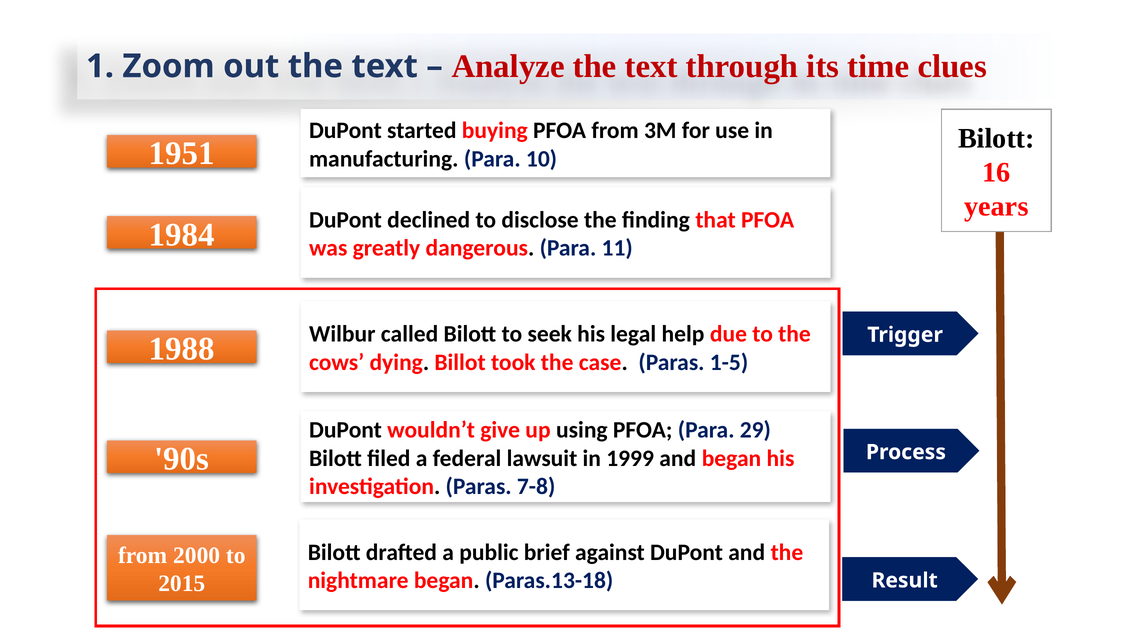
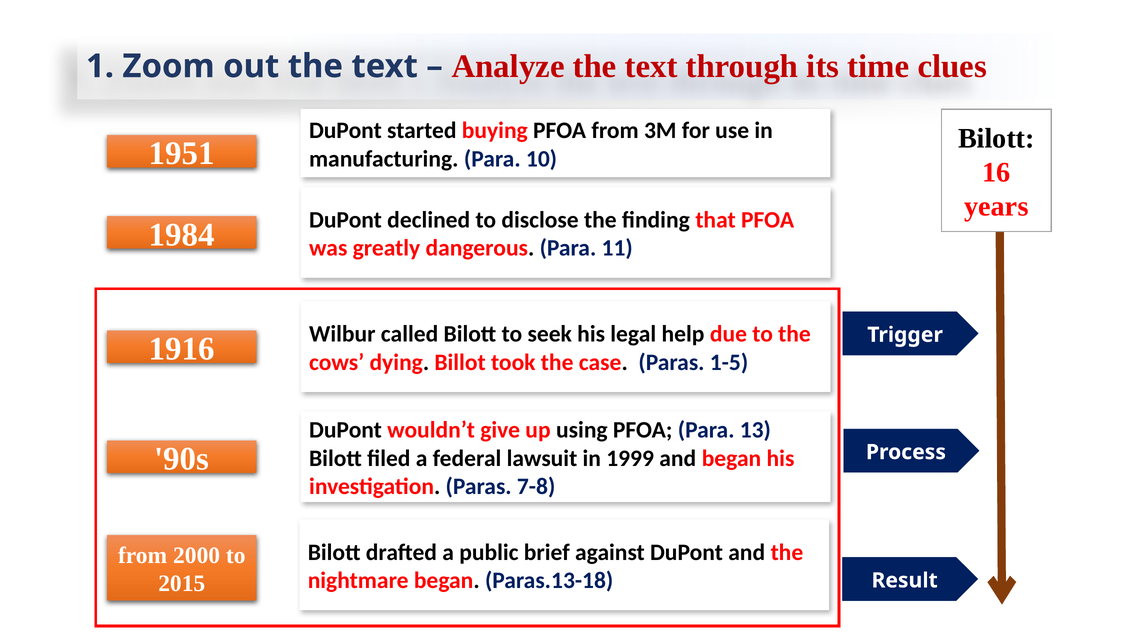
1988: 1988 -> 1916 (182, 349)
29: 29 -> 13 (755, 430)
